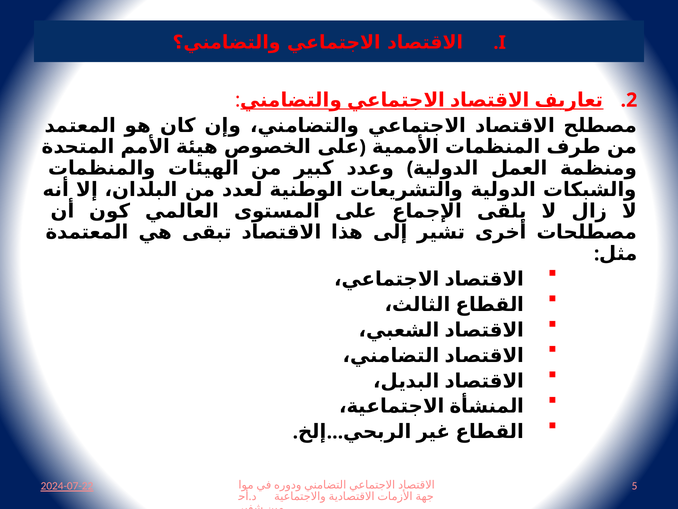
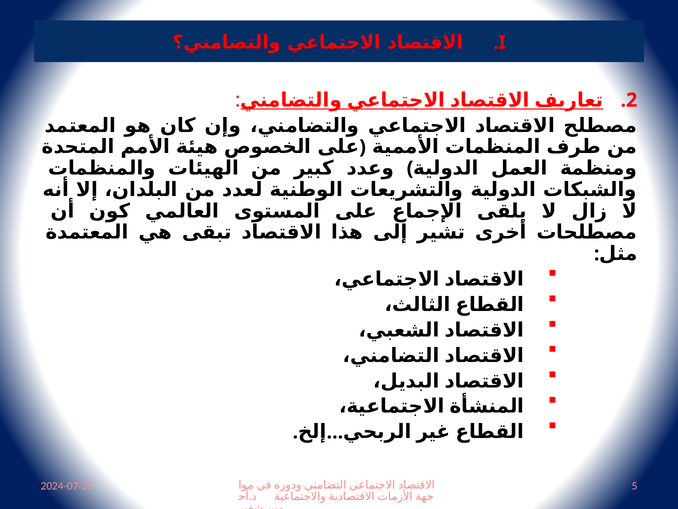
2024-07-22 underline: present -> none (67, 486)
